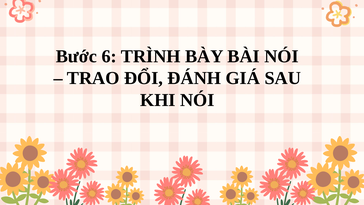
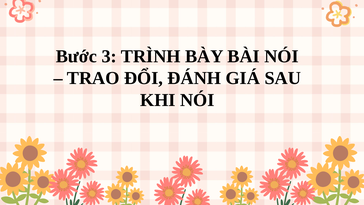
6: 6 -> 3 (109, 56)
